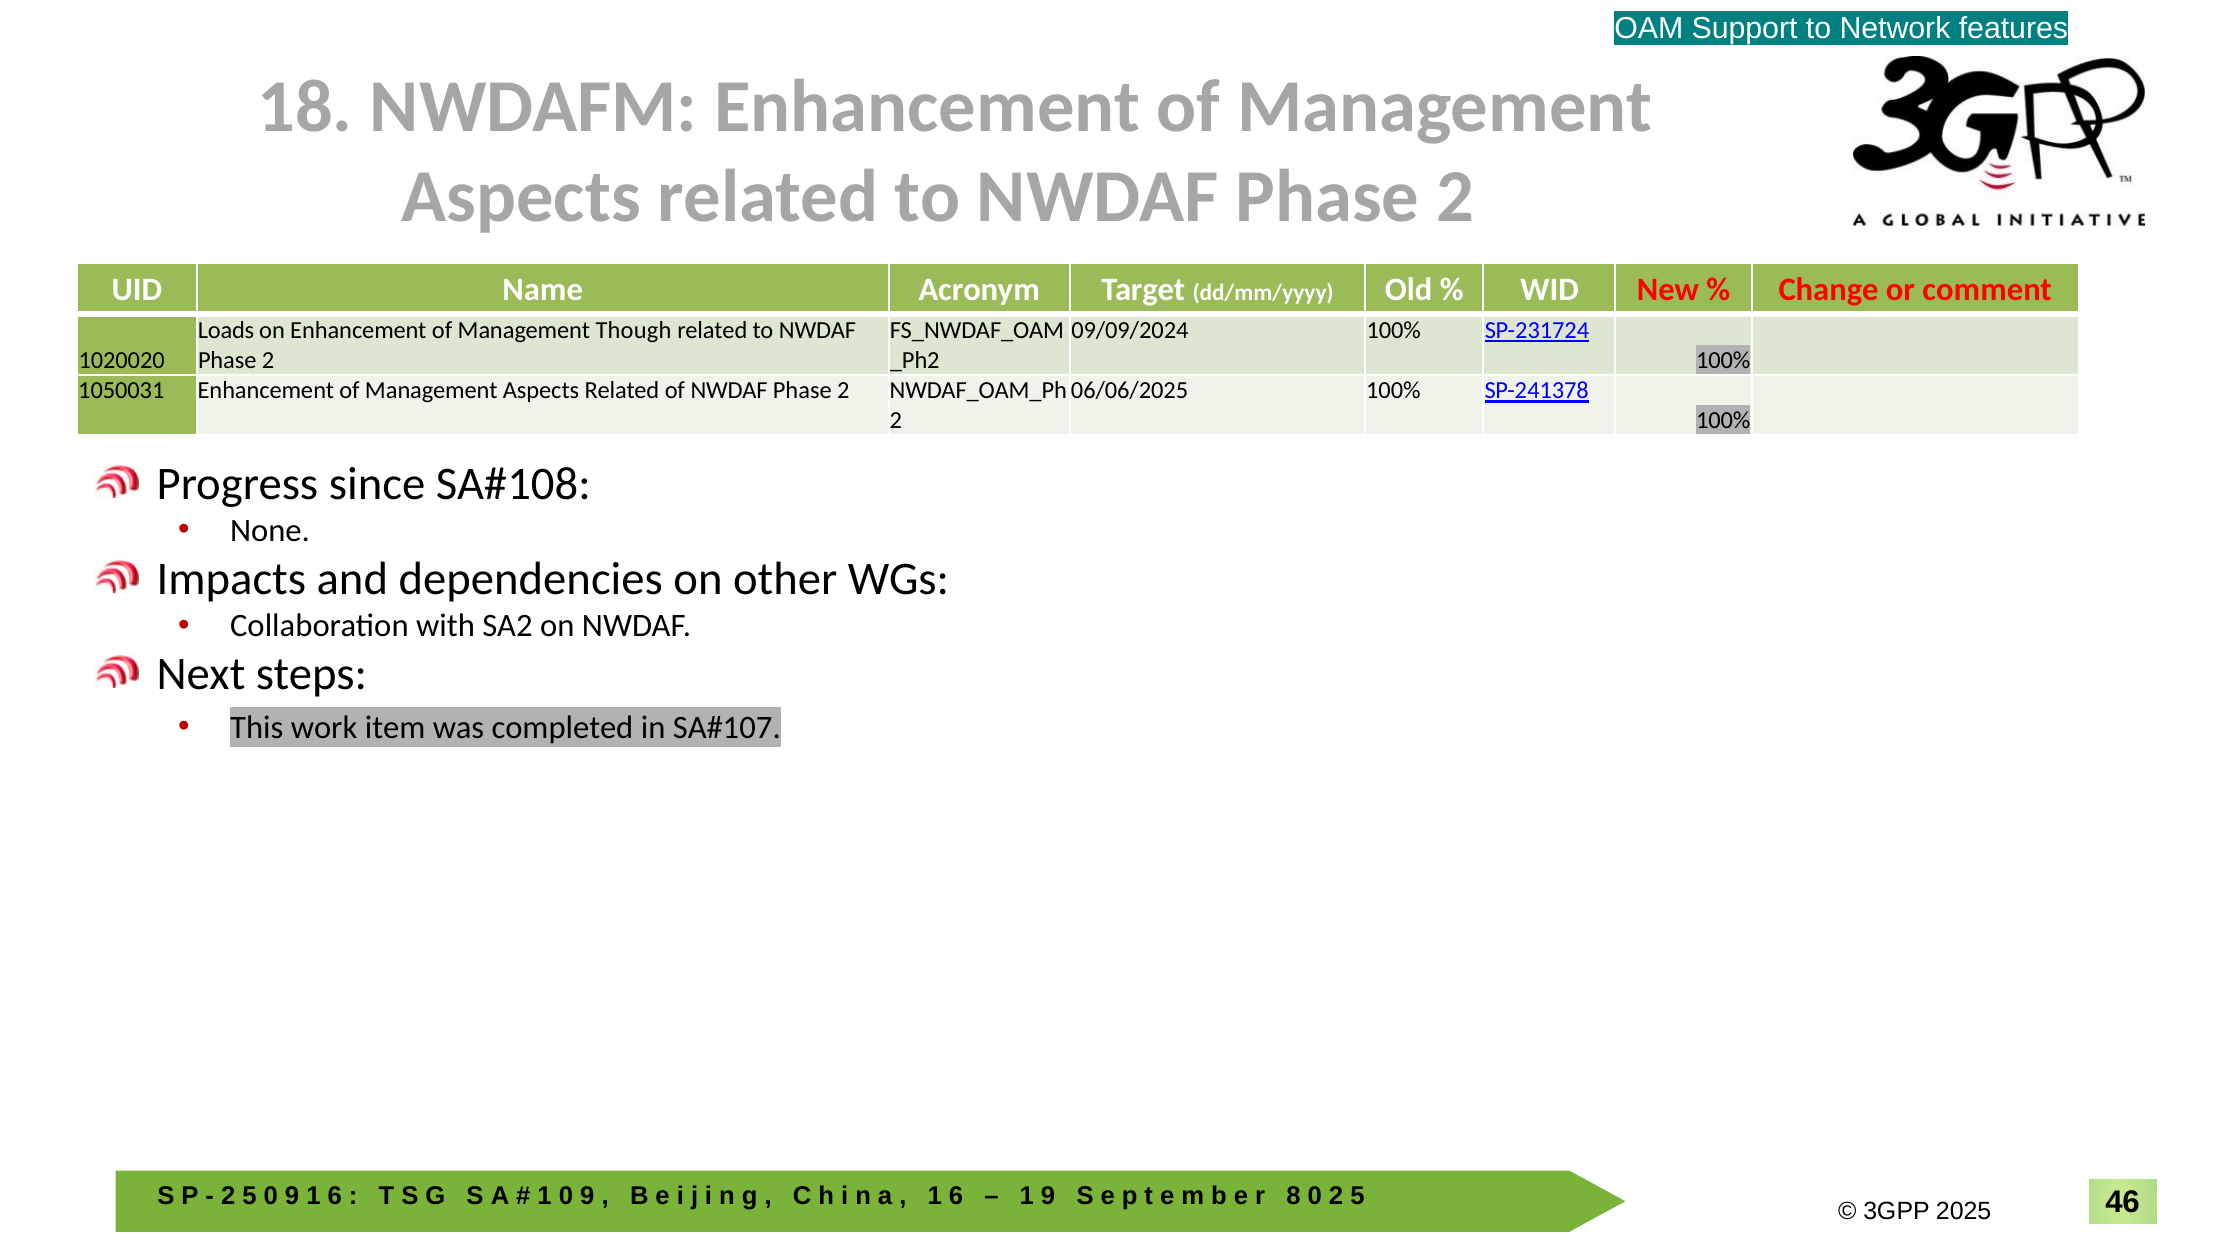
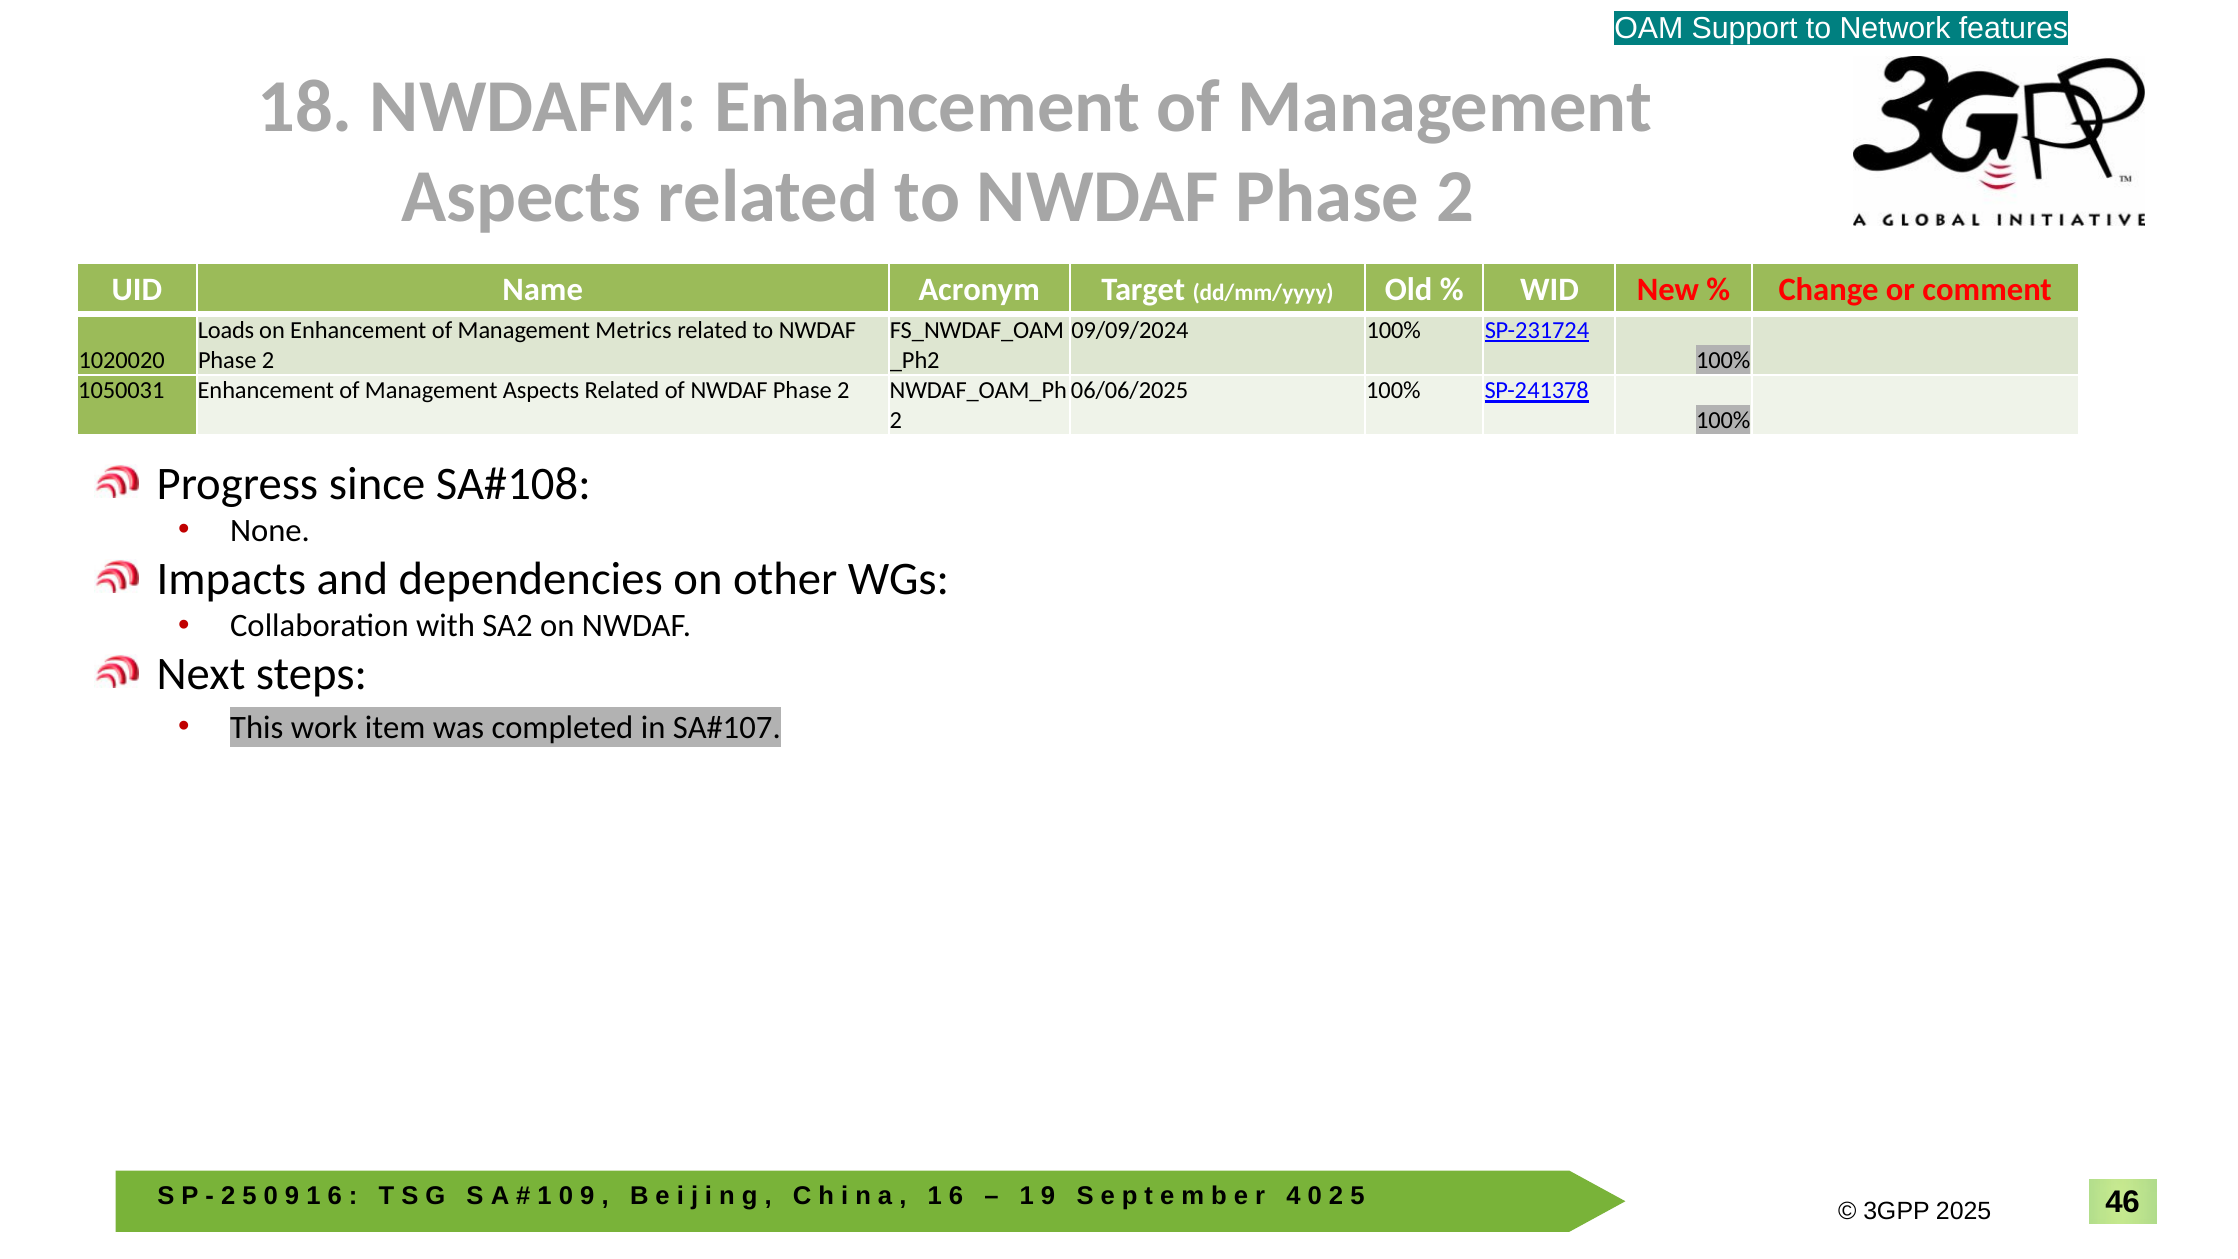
Though: Though -> Metrics (634, 330)
8: 8 -> 4 (1294, 1196)
